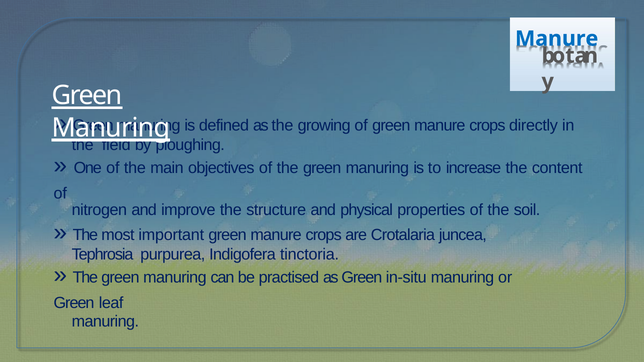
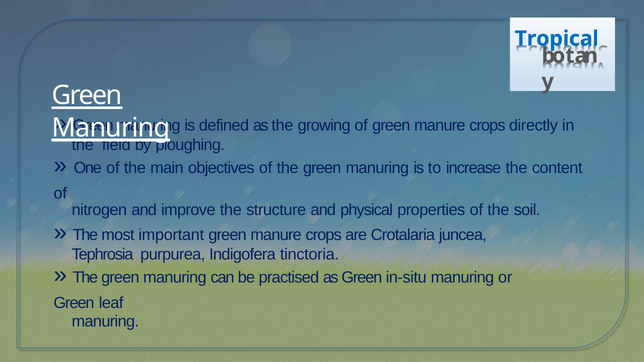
Manure: Manure -> Tropical (557, 39)
